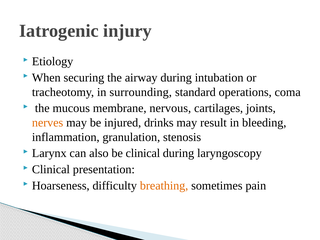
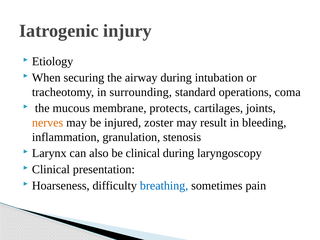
nervous: nervous -> protects (170, 108)
drinks: drinks -> zoster (159, 123)
breathing colour: orange -> blue (164, 186)
